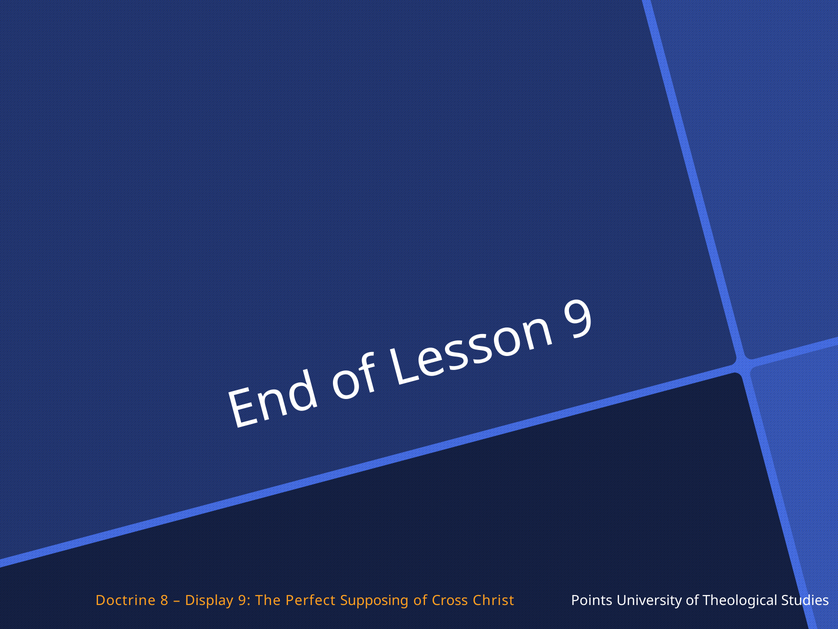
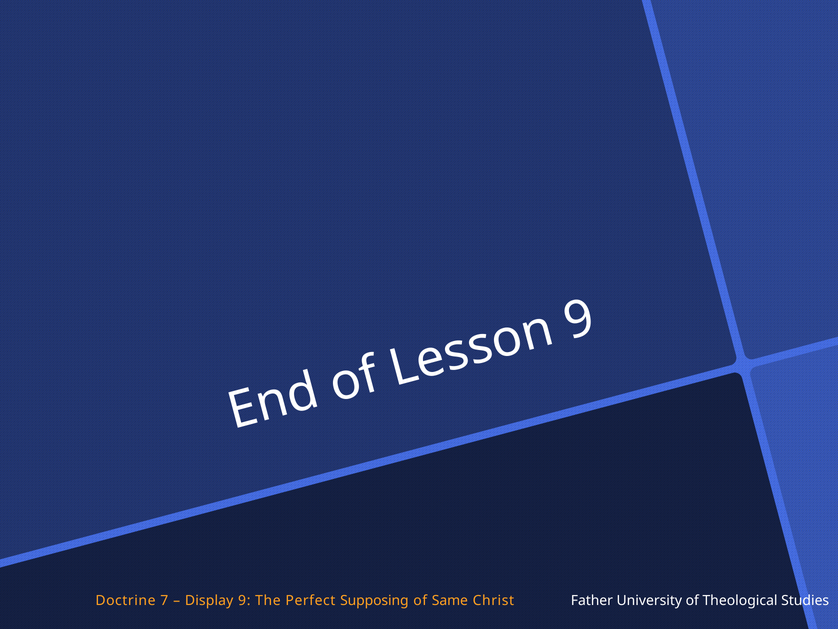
8: 8 -> 7 (164, 600)
Cross: Cross -> Same (450, 600)
Points: Points -> Father (592, 600)
